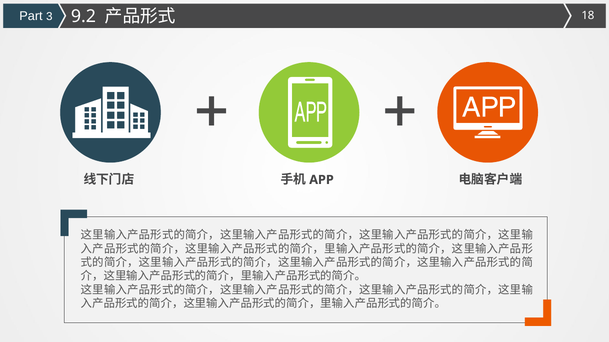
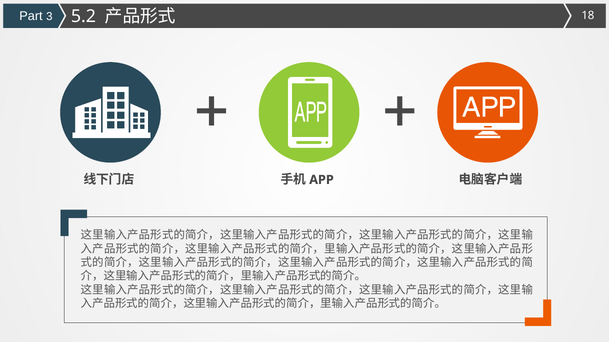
9.2: 9.2 -> 5.2 (83, 16)
